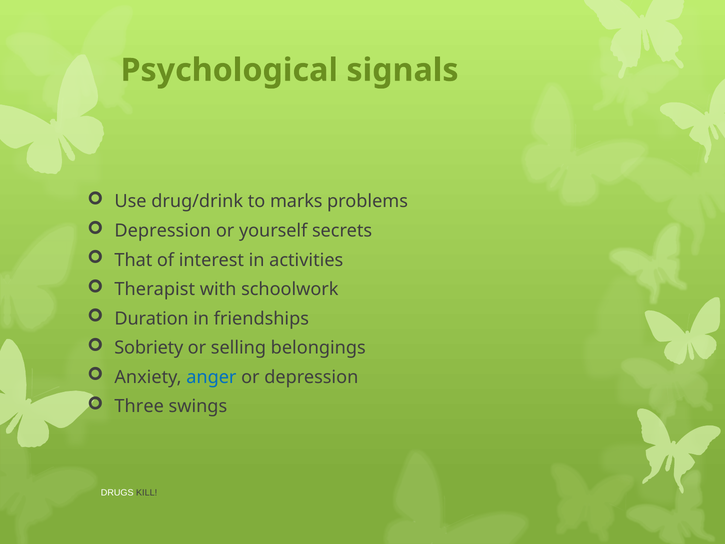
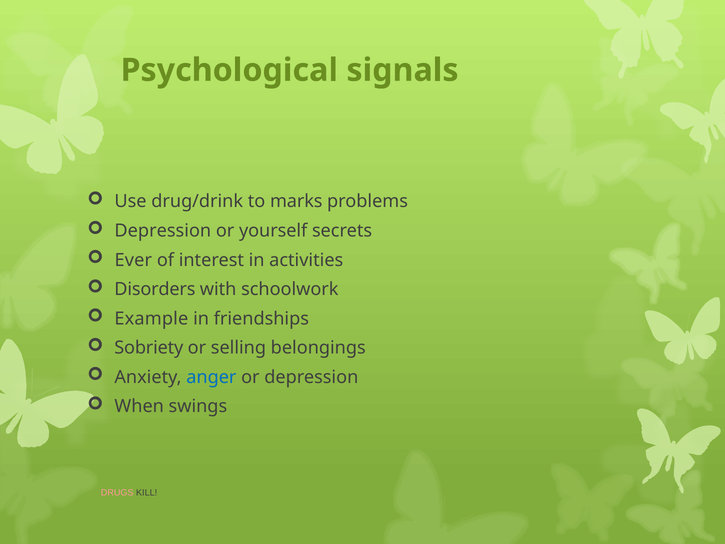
That: That -> Ever (133, 260)
Therapist: Therapist -> Disorders (155, 289)
Duration: Duration -> Example (151, 318)
Three: Three -> When (139, 406)
DRUGS colour: white -> pink (117, 492)
